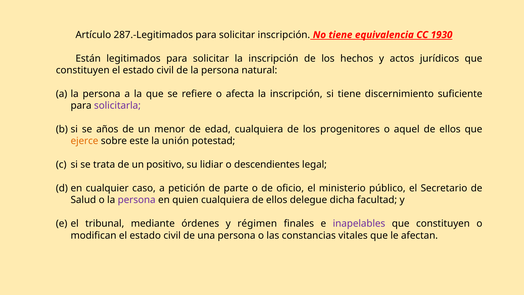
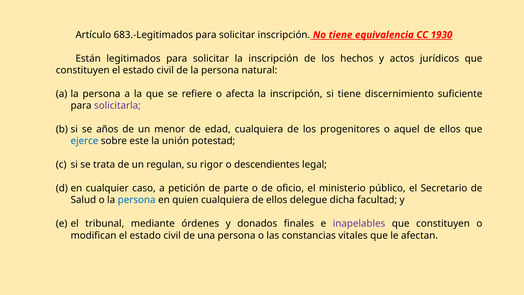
287.-Legitimados: 287.-Legitimados -> 683.-Legitimados (153, 35)
ejerce colour: orange -> blue (84, 141)
positivo: positivo -> regulan (165, 165)
lidiar: lidiar -> rigor (212, 165)
persona colour: purple -> blue (137, 200)
régimen: régimen -> donados (257, 223)
